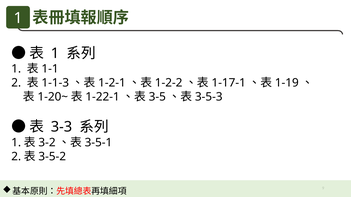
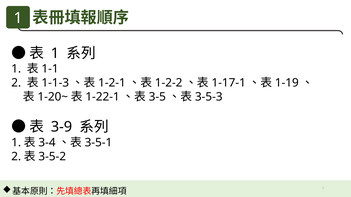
3-3: 3-3 -> 3-9 (61, 127)
3-2: 3-2 -> 3-4 (47, 143)
